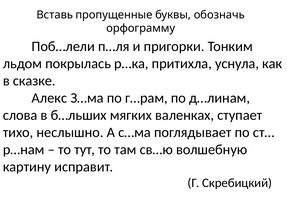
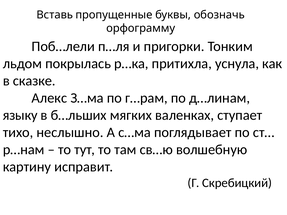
слова: слова -> языку (20, 115)
